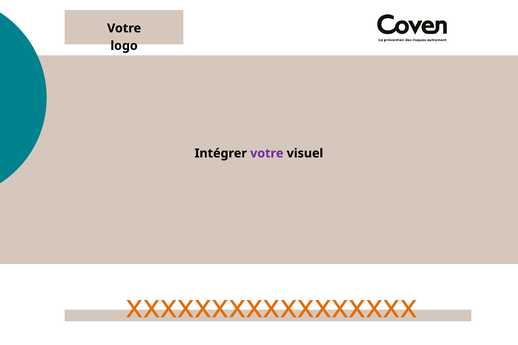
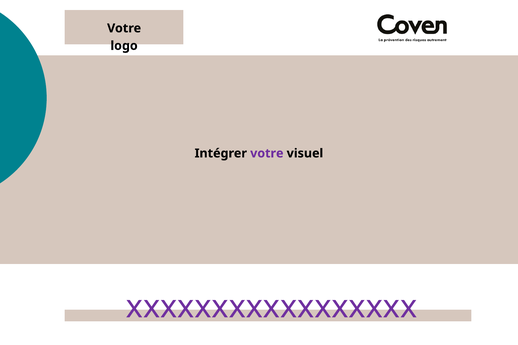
xxxxxxxxxxxxxxxxx colour: orange -> purple (272, 307)
